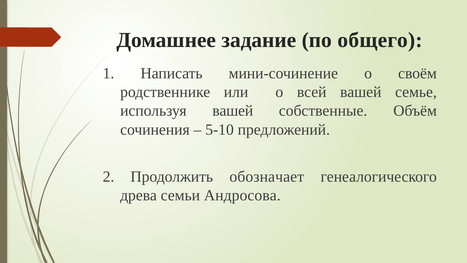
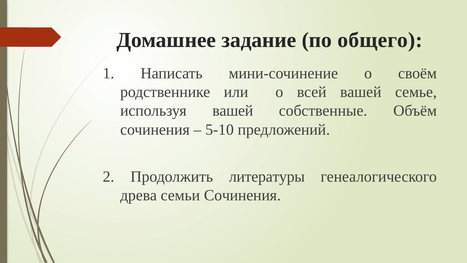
обозначает: обозначает -> литературы (267, 177)
семьи Андросова: Андросова -> Сочинения (242, 195)
